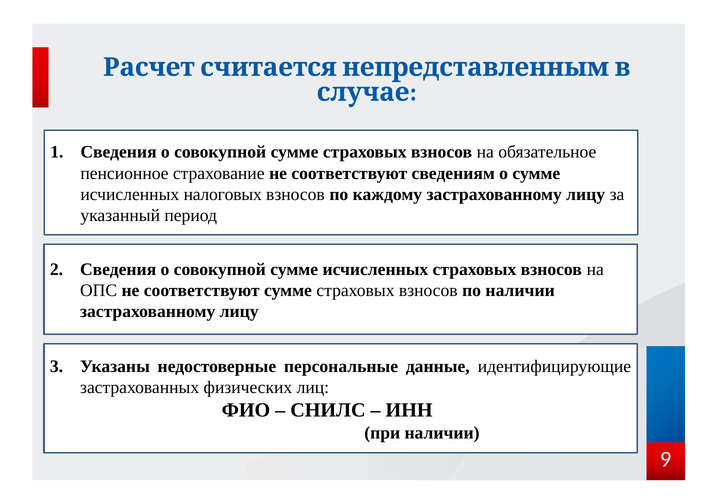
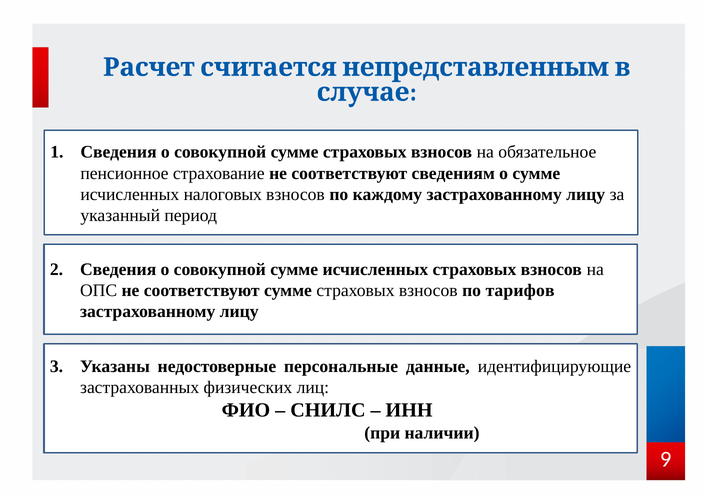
по наличии: наличии -> тарифов (520, 291)
